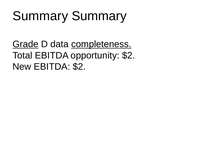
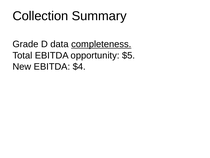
Summary: Summary -> Collection (40, 16)
Grade underline: present -> none (26, 44)
opportunity $2: $2 -> $5 (129, 55)
EBITDA $2: $2 -> $4 (79, 66)
